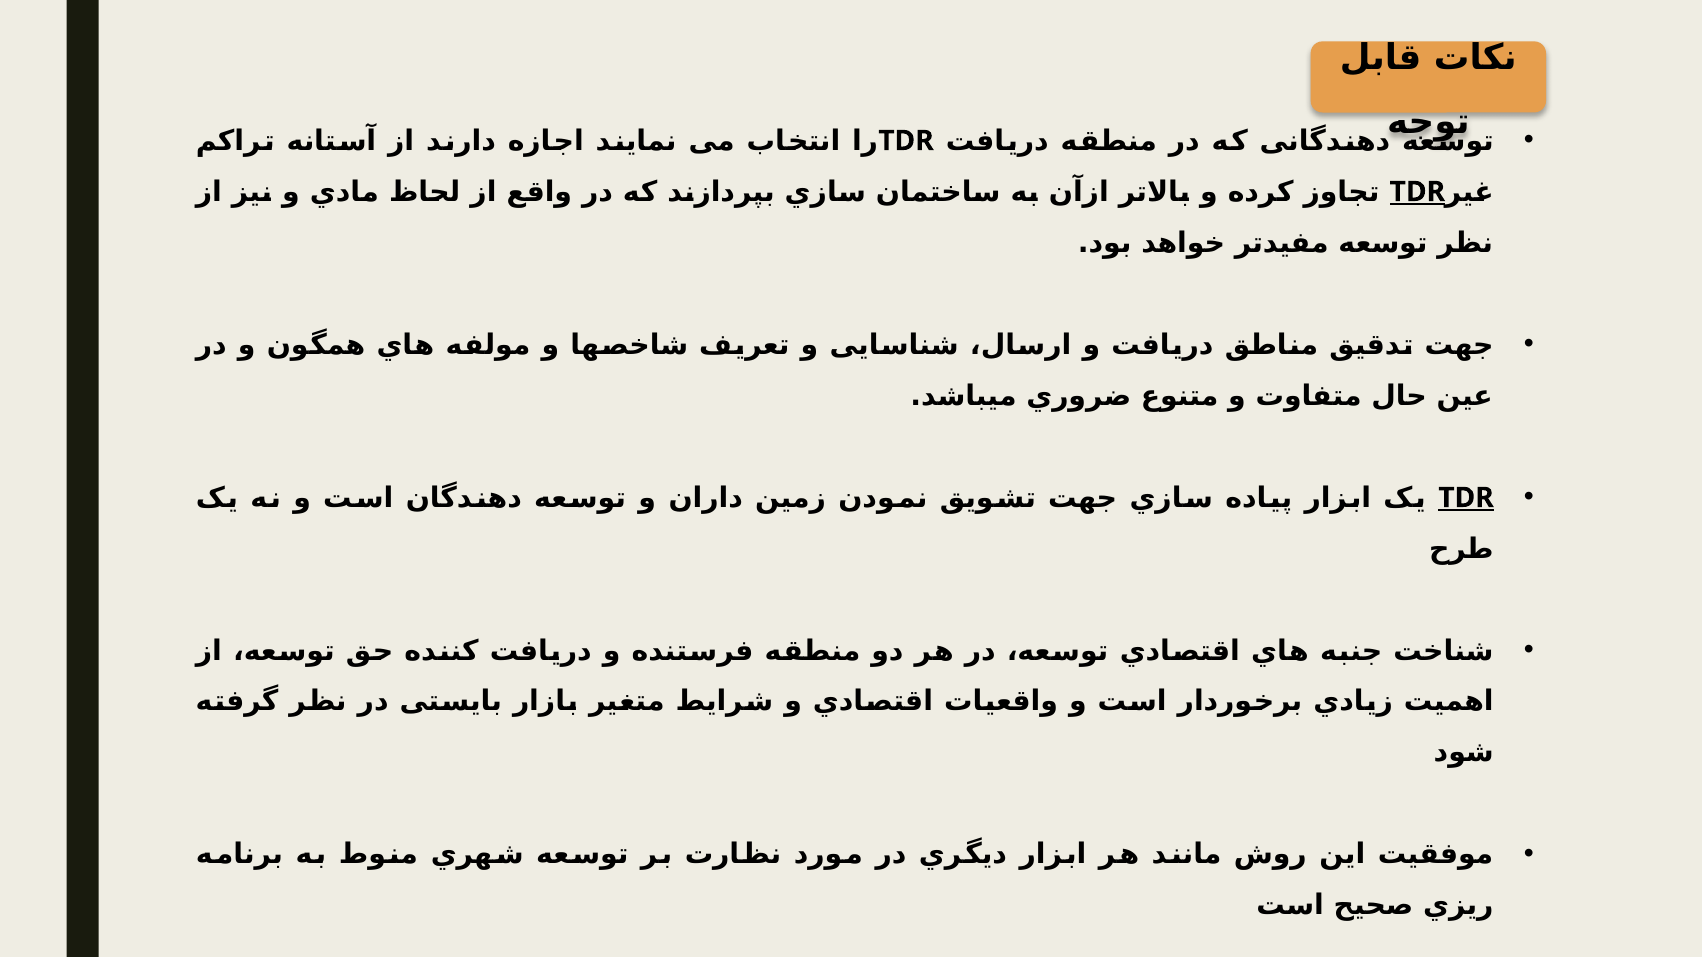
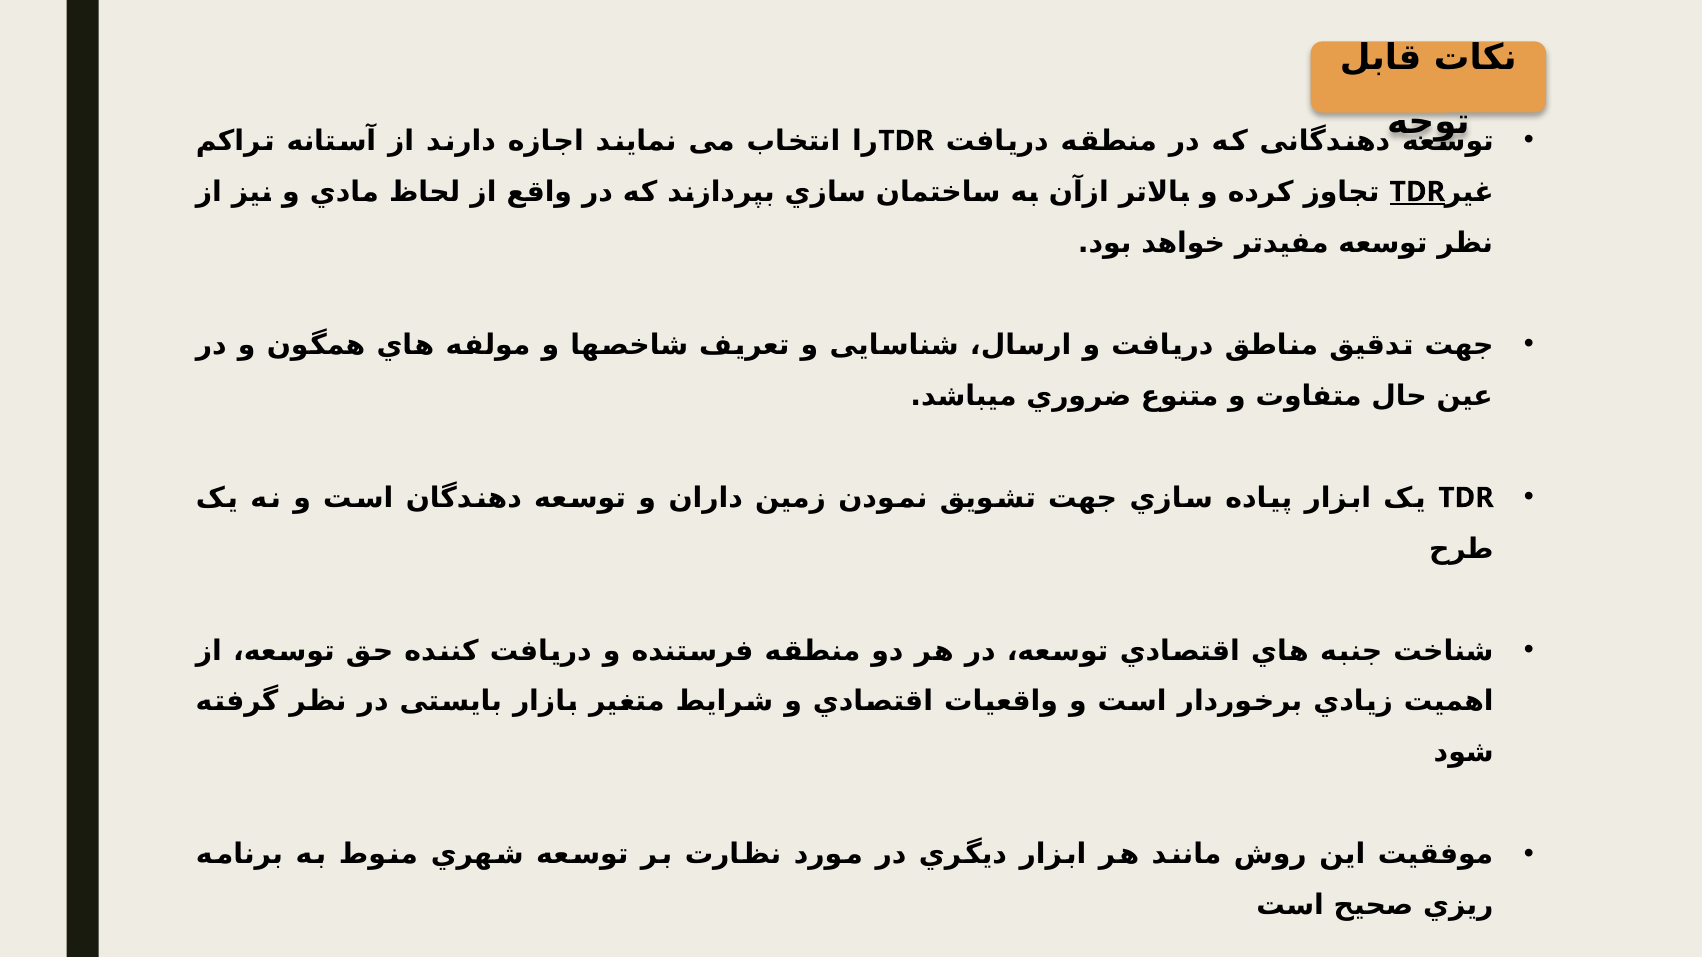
TDR underline: present -> none (1466, 498)
